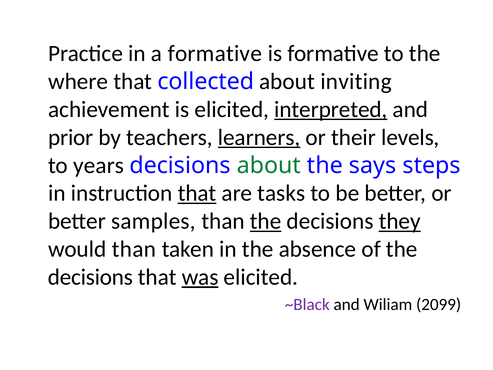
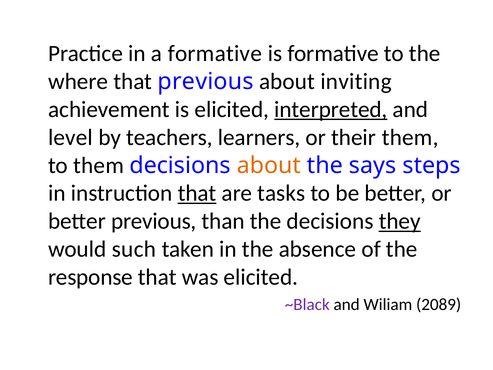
that collected: collected -> previous (206, 81)
prior: prior -> level (71, 137)
learners underline: present -> none (259, 137)
their levels: levels -> them (410, 137)
to years: years -> them (99, 165)
about colour: green -> orange (269, 165)
better samples: samples -> previous (154, 221)
the underline: present -> none (266, 221)
would than: than -> such (134, 249)
decisions: decisions -> response (90, 277)
was underline: present -> none (200, 277)
2099: 2099 -> 2089 (439, 304)
